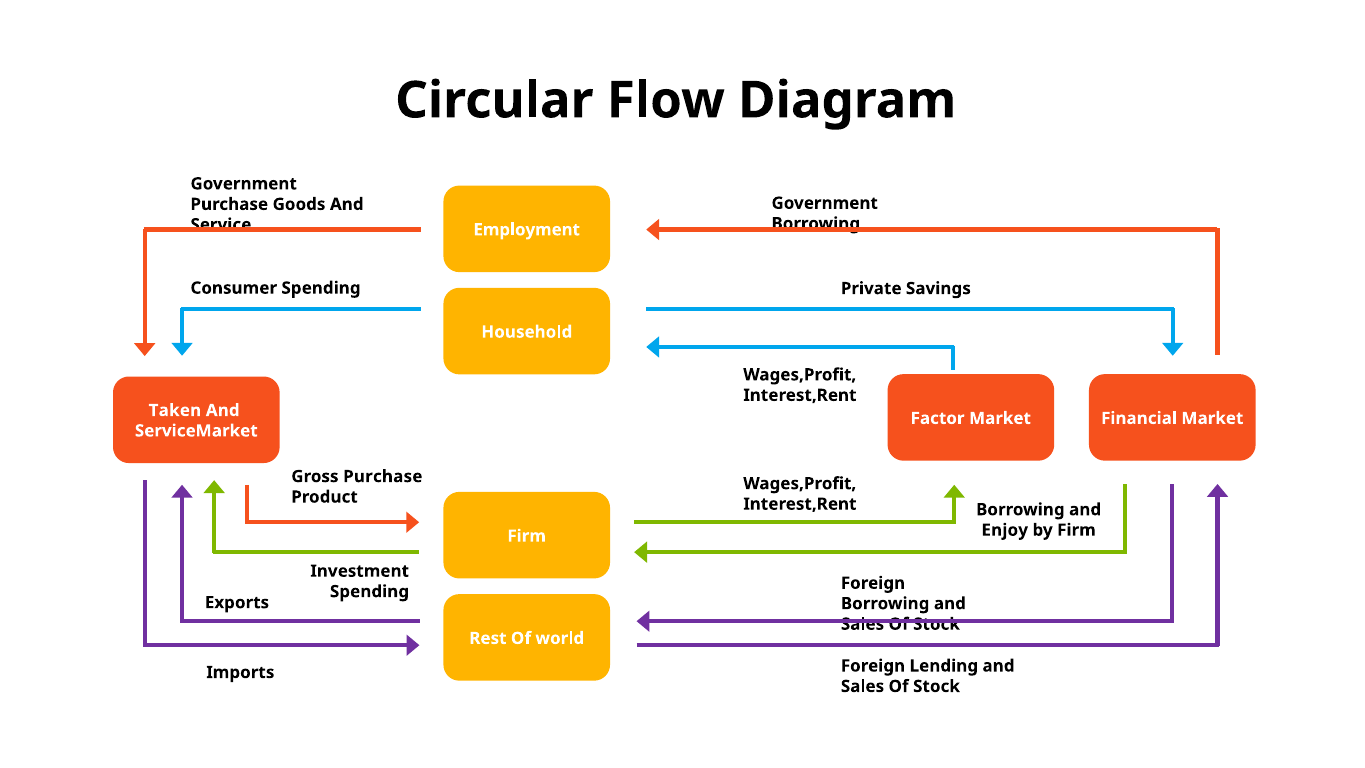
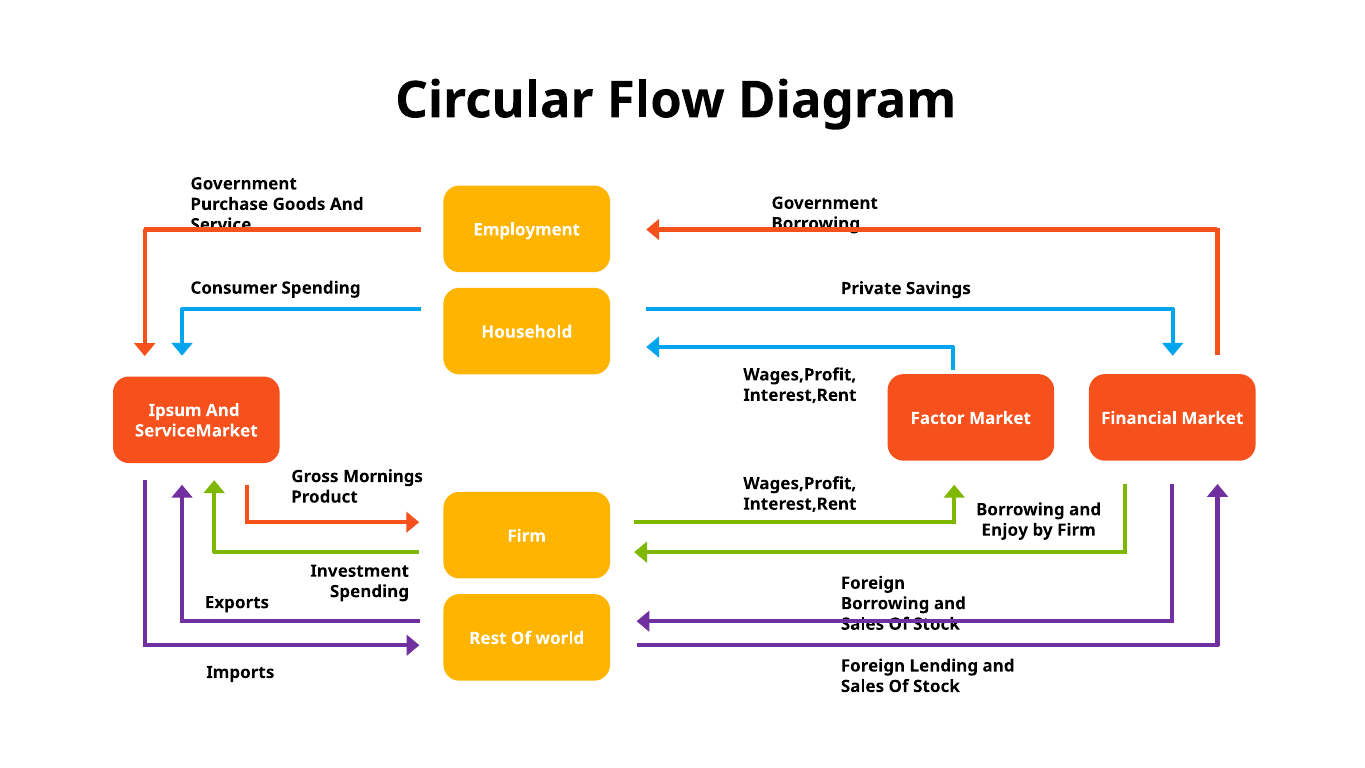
Taken: Taken -> Ipsum (175, 410)
Gross Purchase: Purchase -> Mornings (383, 476)
